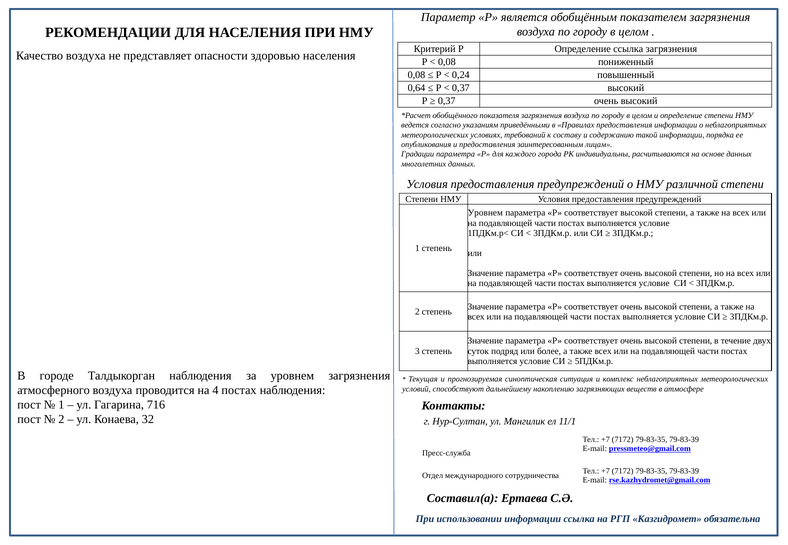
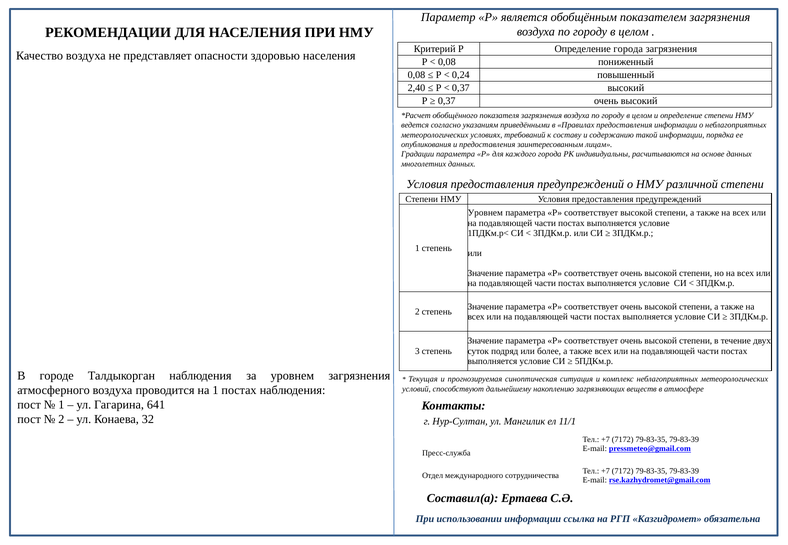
Определение ссылка: ссылка -> города (628, 49)
0,64: 0,64 -> 2,40 (416, 88)
на 4: 4 -> 1 (215, 391)
716: 716 -> 641 (156, 405)
